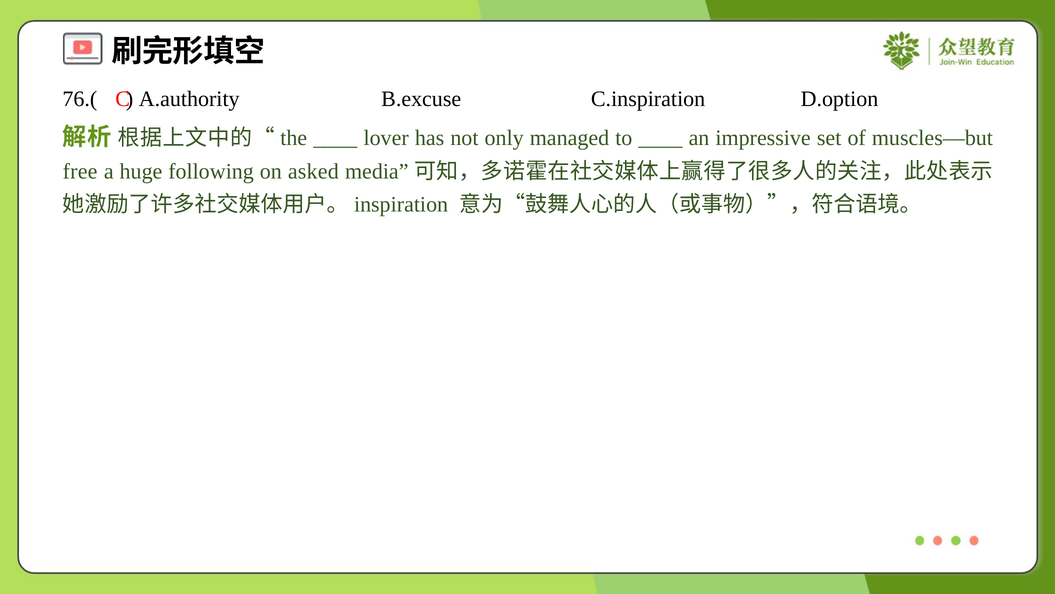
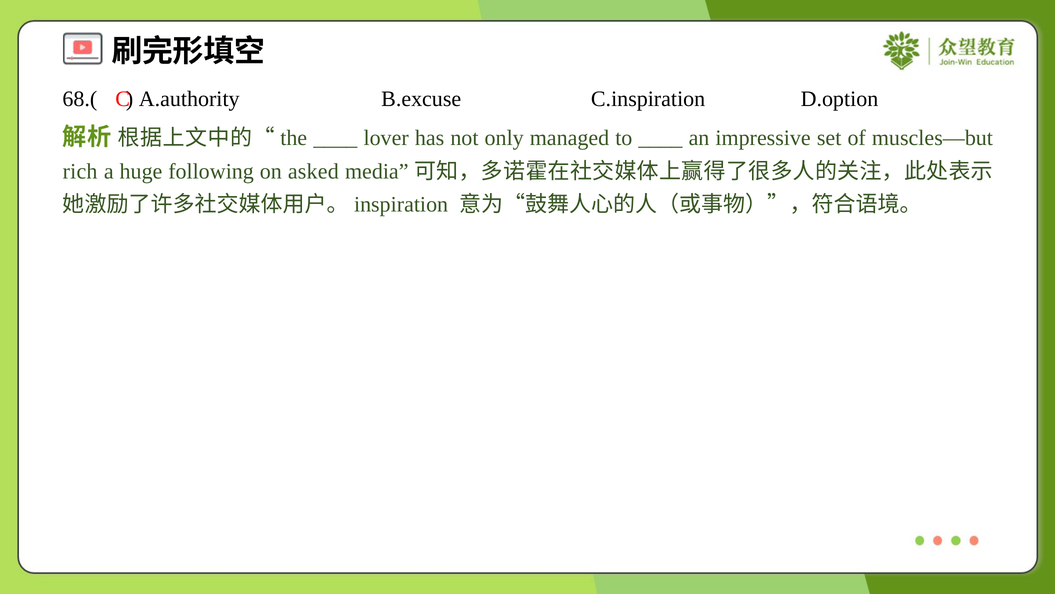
76.(: 76.( -> 68.( (80, 99)
free: free -> rich (80, 171)
